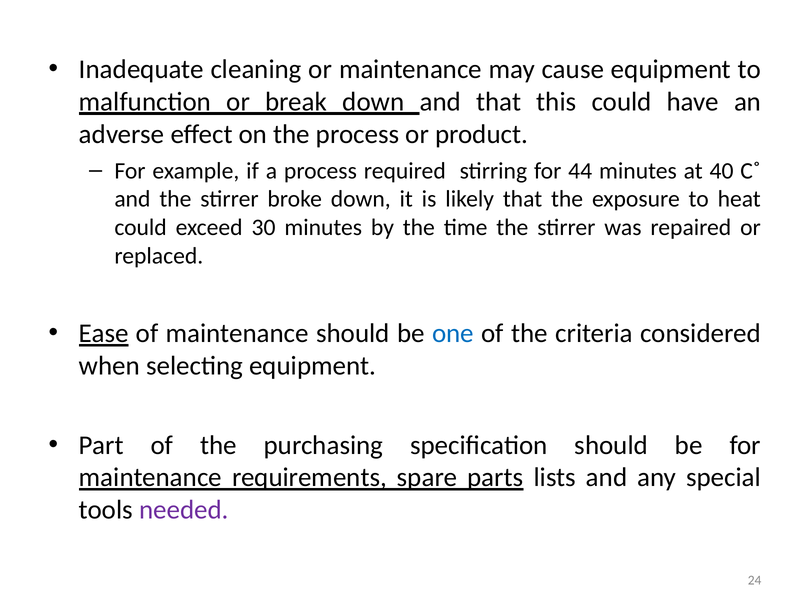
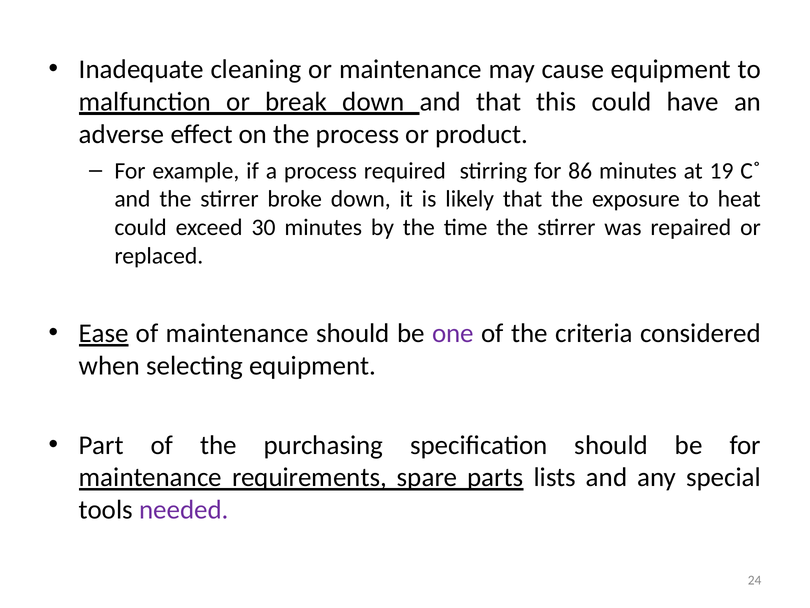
44: 44 -> 86 (580, 171)
40: 40 -> 19 (722, 171)
one colour: blue -> purple (453, 333)
